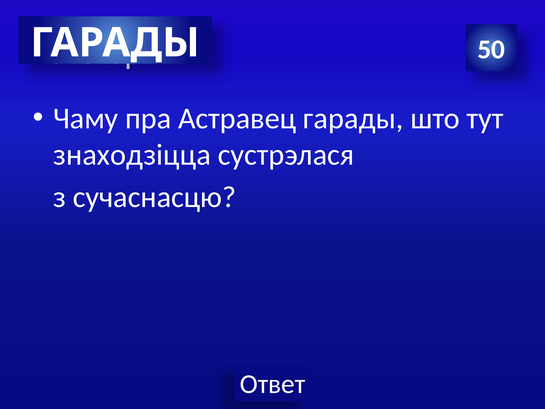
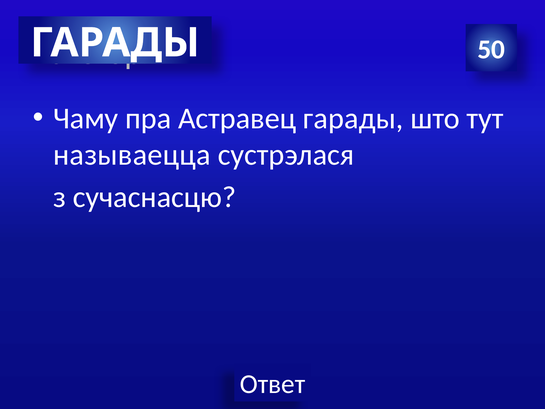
знаходзіцца: знаходзіцца -> называецца (132, 155)
